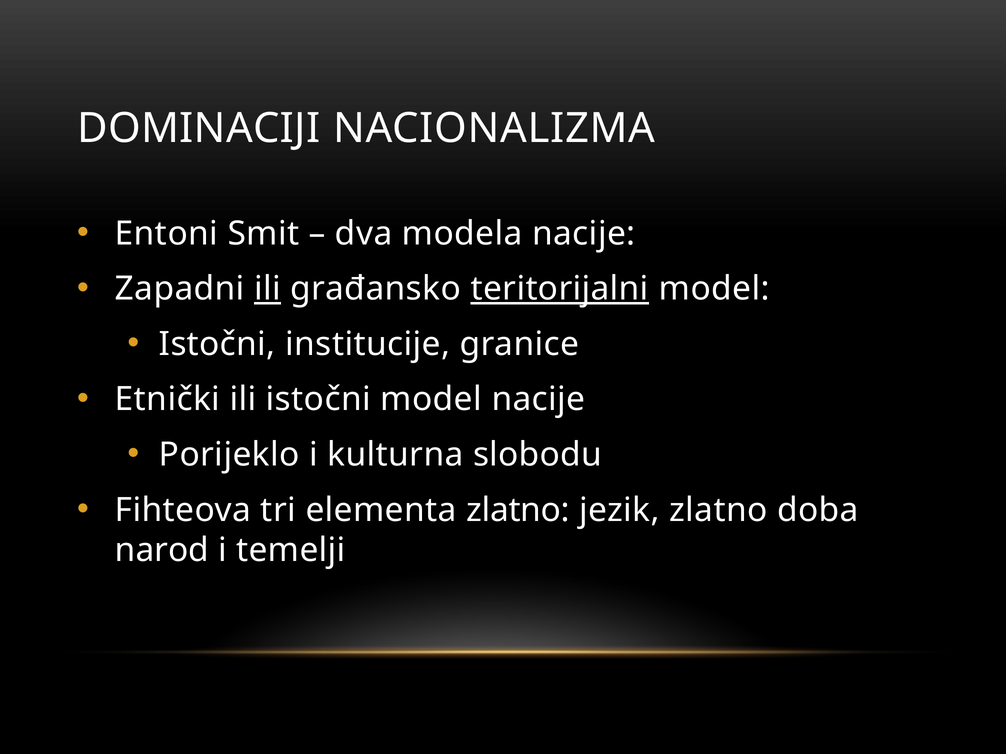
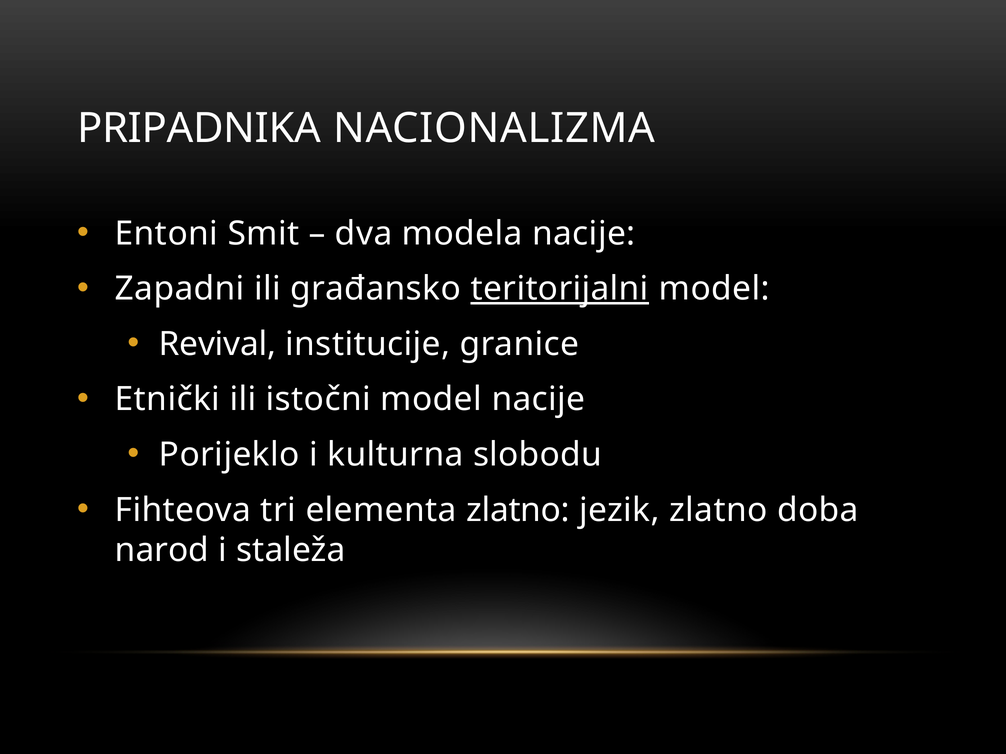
DOMINACIJI: DOMINACIJI -> PRIPADNIKA (199, 129)
ili underline: present -> none (267, 289)
Istočni: Istočni -> Revival (217, 344)
temelji: temelji -> staleža (291, 551)
